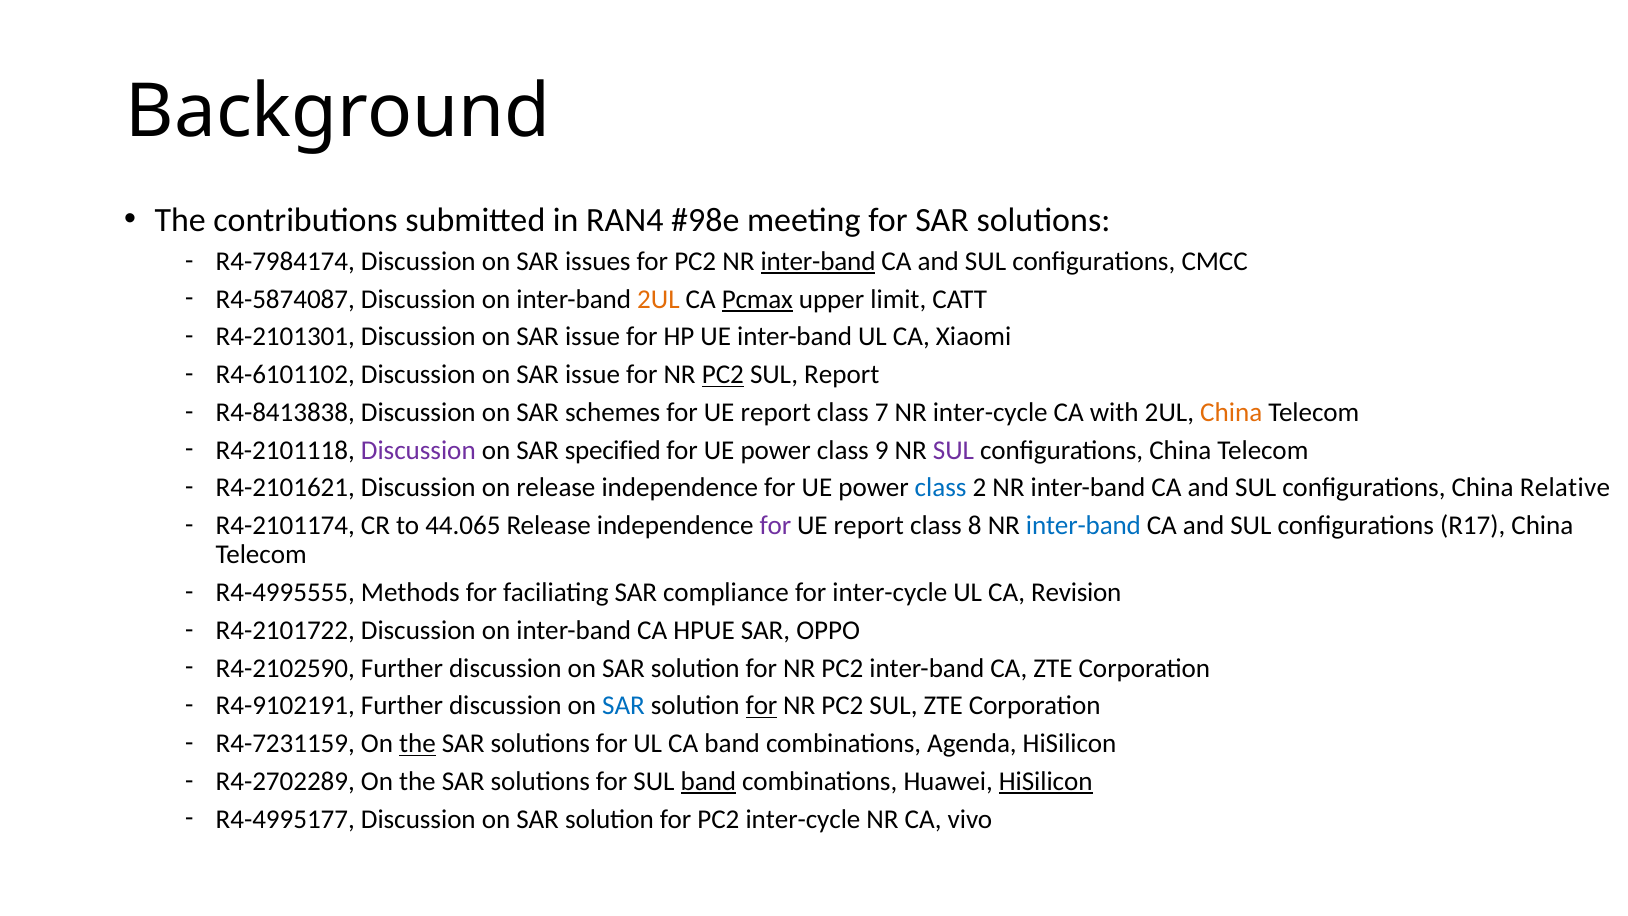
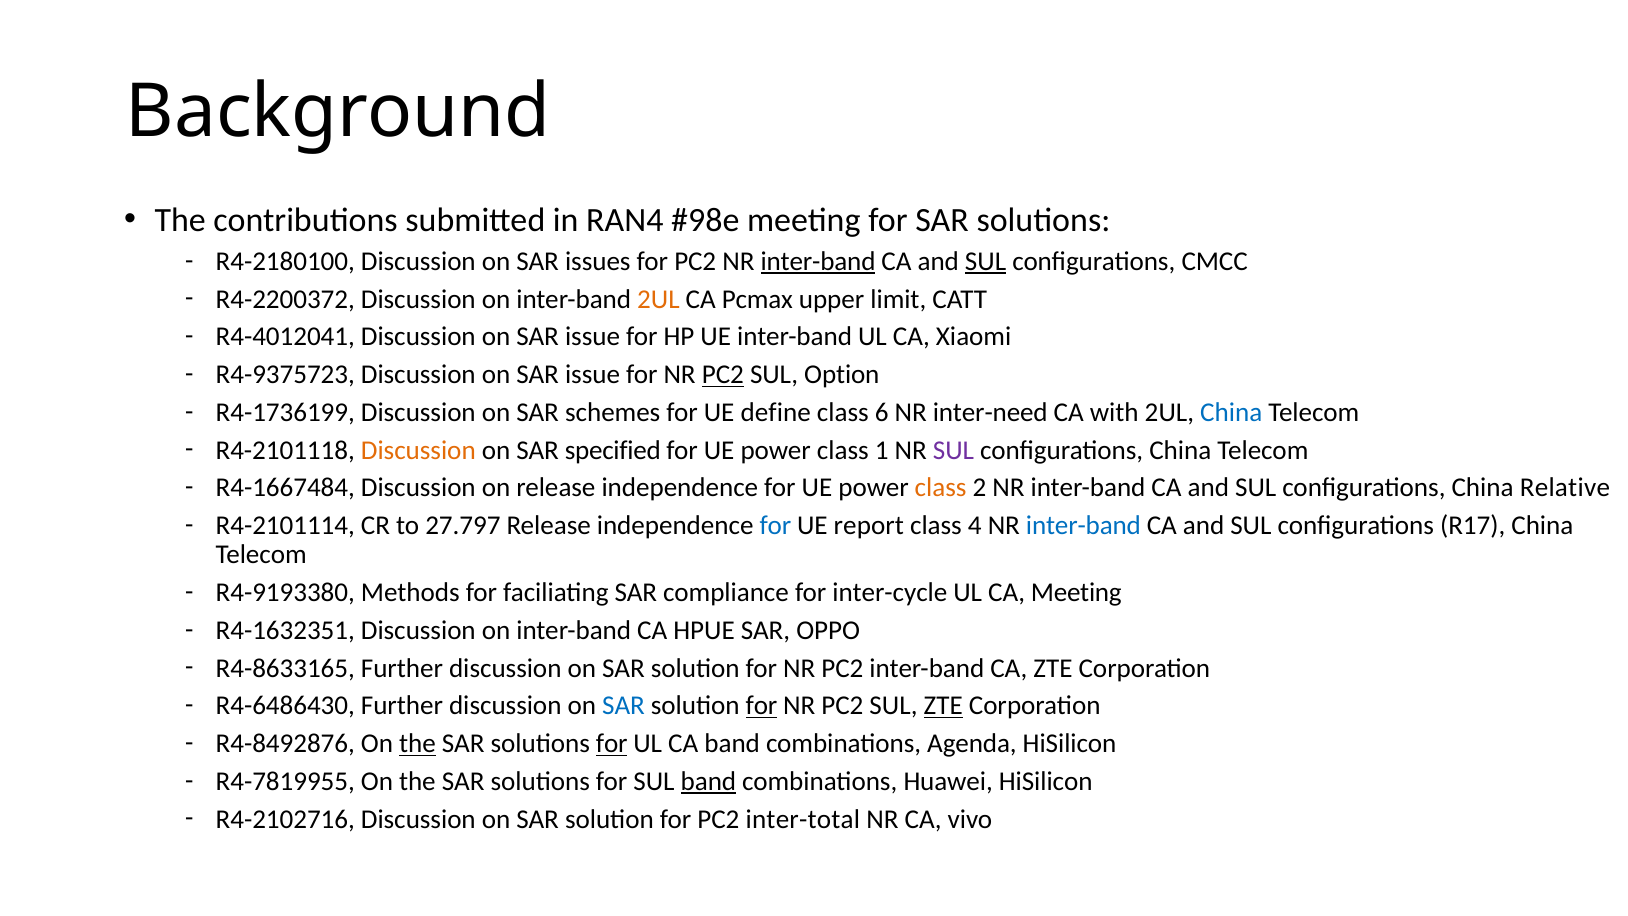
R4-7984174: R4-7984174 -> R4-2180100 (285, 261)
SUL underline: none -> present (986, 261)
R4-5874087: R4-5874087 -> R4-2200372 (285, 299)
Pcmax underline: present -> none (757, 299)
R4-2101301: R4-2101301 -> R4-4012041 (285, 337)
R4-6101102: R4-6101102 -> R4-9375723 (285, 375)
SUL Report: Report -> Option (842, 375)
R4-8413838: R4-8413838 -> R4-1736199 (285, 412)
schemes for UE report: report -> define (776, 412)
7: 7 -> 6 (882, 412)
NR inter-cycle: inter-cycle -> inter-need (990, 412)
China colour: orange -> blue (1231, 412)
Discussion colour: purple -> orange (418, 450)
9: 9 -> 1 (882, 450)
R4-2101621: R4-2101621 -> R4-1667484 (285, 488)
class colour: blue -> orange (941, 488)
R4-2101174: R4-2101174 -> R4-2101114 (285, 526)
44.065: 44.065 -> 27.797 (463, 526)
for colour: purple -> blue (775, 526)
8: 8 -> 4 (975, 526)
R4-4995555: R4-4995555 -> R4-9193380 (285, 593)
CA Revision: Revision -> Meeting (1076, 593)
R4-2101722: R4-2101722 -> R4-1632351 (285, 630)
R4-2102590: R4-2102590 -> R4-8633165 (285, 668)
R4-9102191: R4-9102191 -> R4-6486430 (285, 706)
ZTE underline: none -> present (943, 706)
R4-7231159: R4-7231159 -> R4-8492876 (285, 743)
for underline: none -> present (612, 743)
R4-2702289: R4-2702289 -> R4-7819955 (285, 781)
HiSilicon underline: present -> none (1046, 781)
R4-4995177: R4-4995177 -> R4-2102716 (285, 819)
PC2 inter-cycle: inter-cycle -> inter-total (803, 819)
